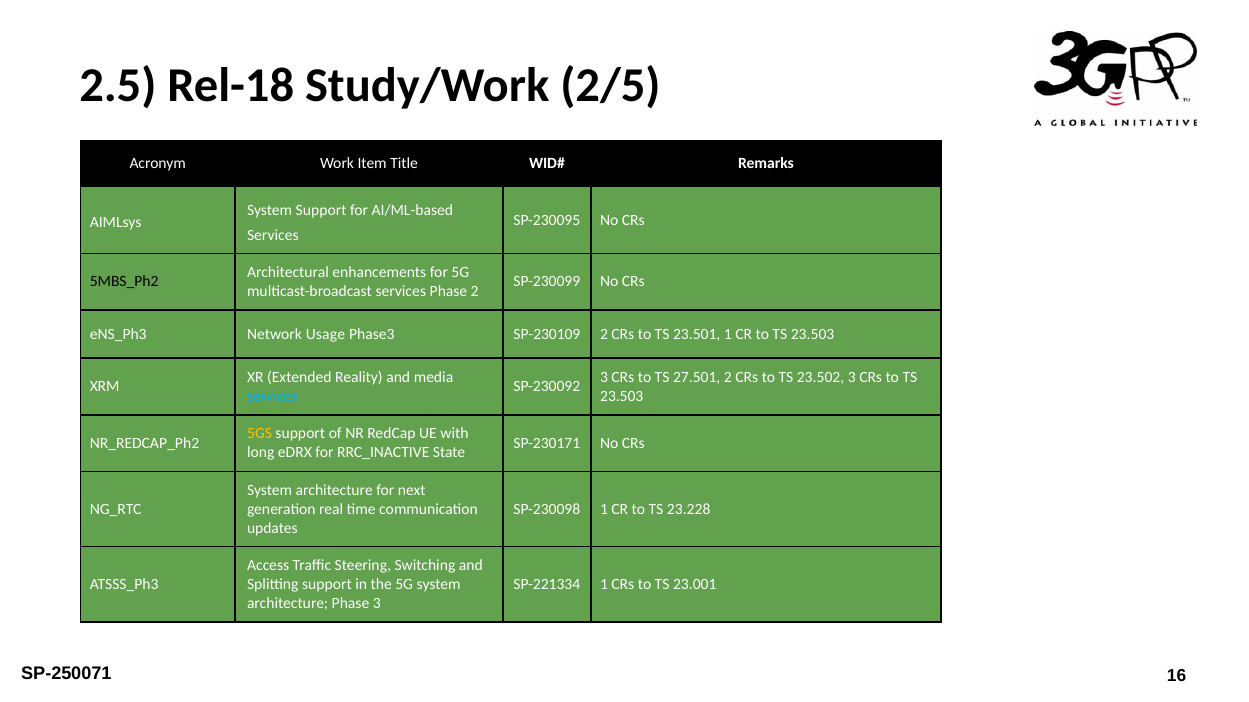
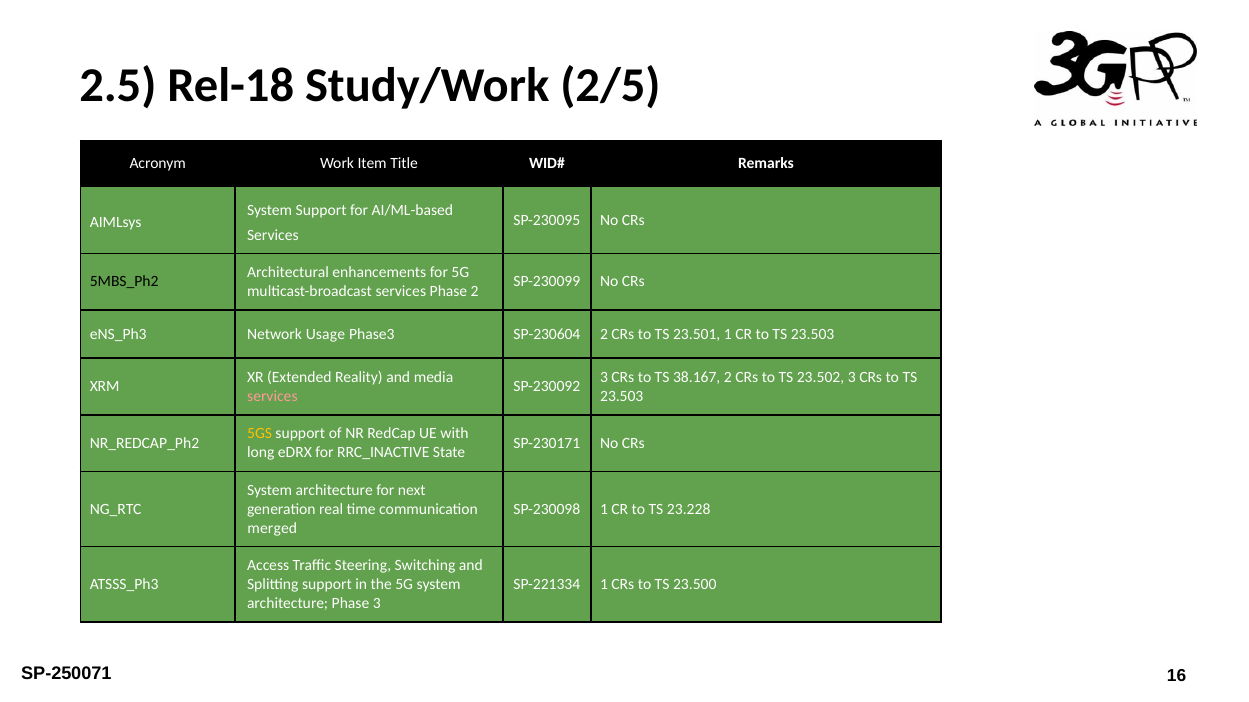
SP-230109: SP-230109 -> SP-230604 (547, 334)
27.501: 27.501 -> 38.167 (697, 377)
services colour: light blue -> pink (272, 396)
updates: updates -> merged (272, 529)
23.001: 23.001 -> 23.500 (695, 585)
